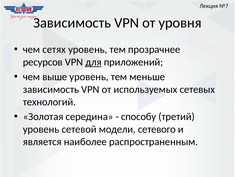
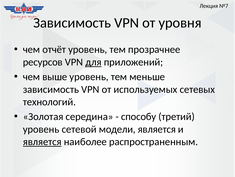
сетях: сетях -> отчёт (54, 49)
модели сетевого: сетевого -> является (157, 129)
является underline: none -> present (42, 141)
